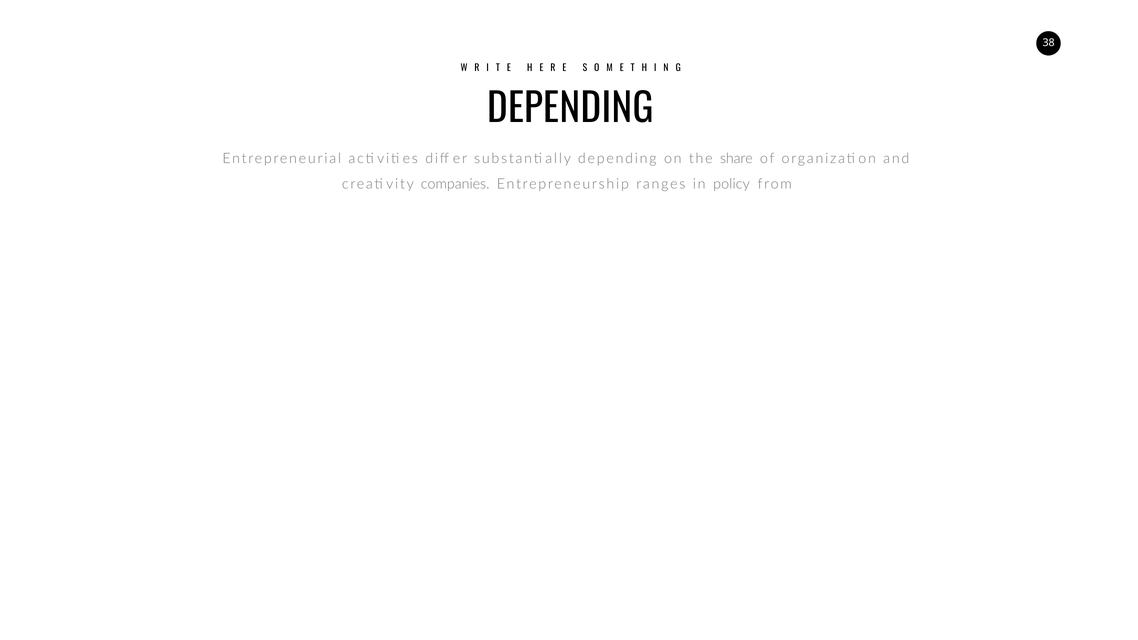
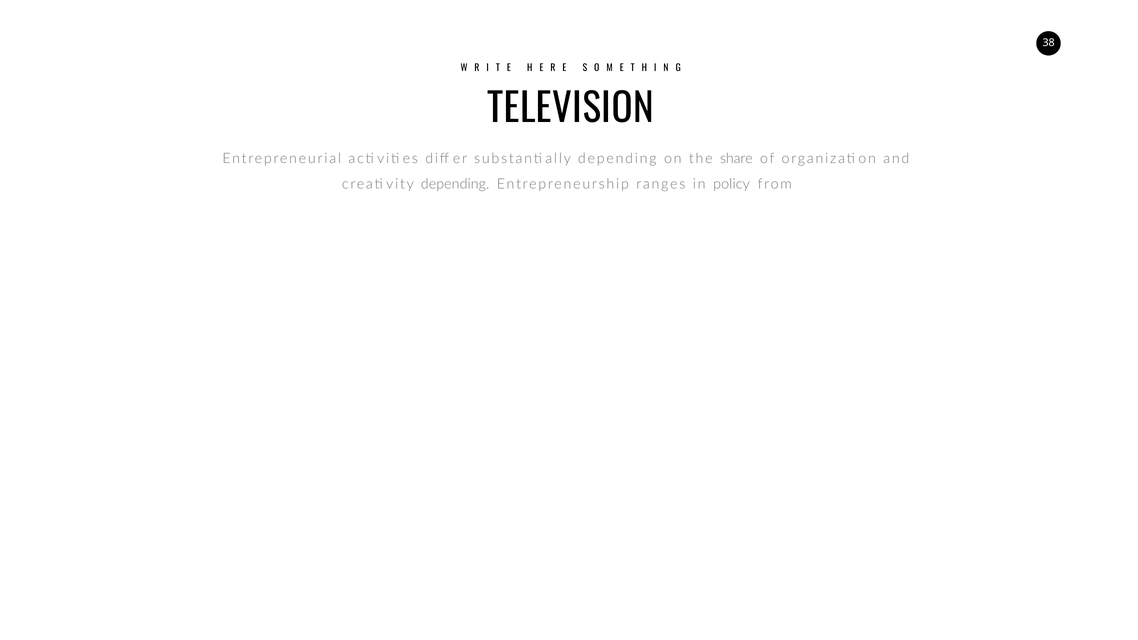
DEPENDING: DEPENDING -> TELEVISION (570, 109)
creativity companies: companies -> depending (455, 184)
